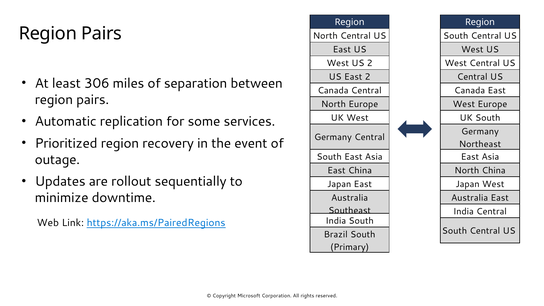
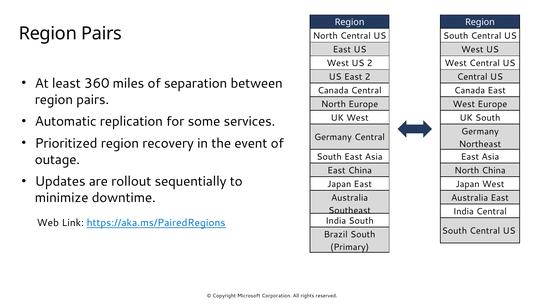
306: 306 -> 360 (97, 83)
